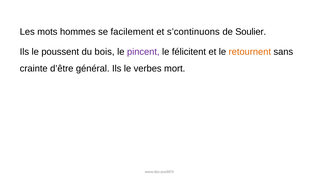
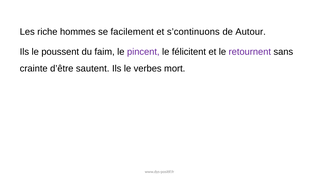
mots: mots -> riche (47, 32)
Soulier: Soulier -> Autour (251, 32)
bois: bois -> faim (105, 52)
retournent colour: orange -> purple (250, 52)
général: général -> sautent (93, 68)
